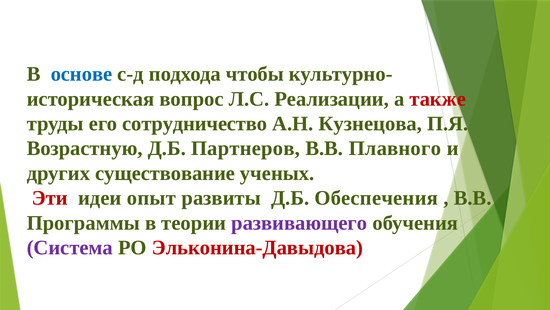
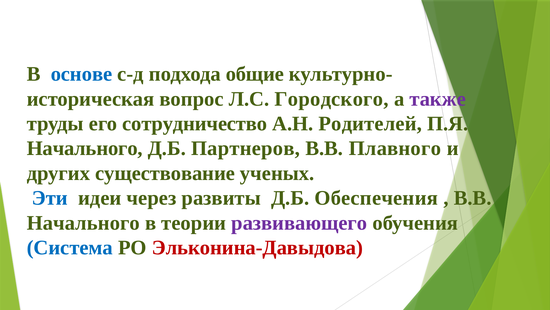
чтобы: чтобы -> общие (255, 74)
Реализации: Реализации -> Городского (332, 99)
также colour: red -> purple (438, 99)
Кузнецова: Кузнецова -> Родителей (370, 123)
Возрастную: Возрастную -> Начального (85, 148)
Эти colour: red -> blue (50, 198)
опыт: опыт -> через (151, 198)
Программы: Программы -> Начального (83, 222)
Система colour: purple -> blue (70, 247)
